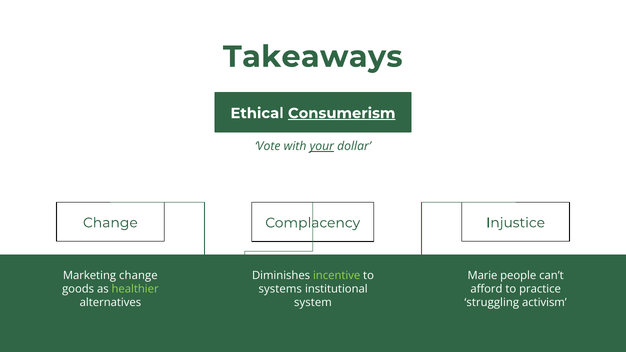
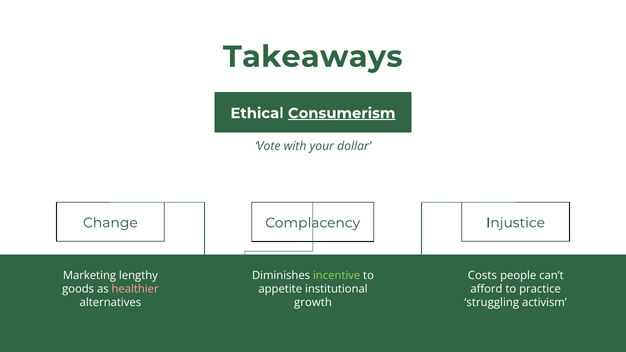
your underline: present -> none (322, 146)
Marketing change: change -> lengthy (138, 276)
Marie: Marie -> Costs (482, 276)
healthier colour: light green -> pink (135, 289)
systems: systems -> appetite (280, 289)
system: system -> growth (313, 303)
